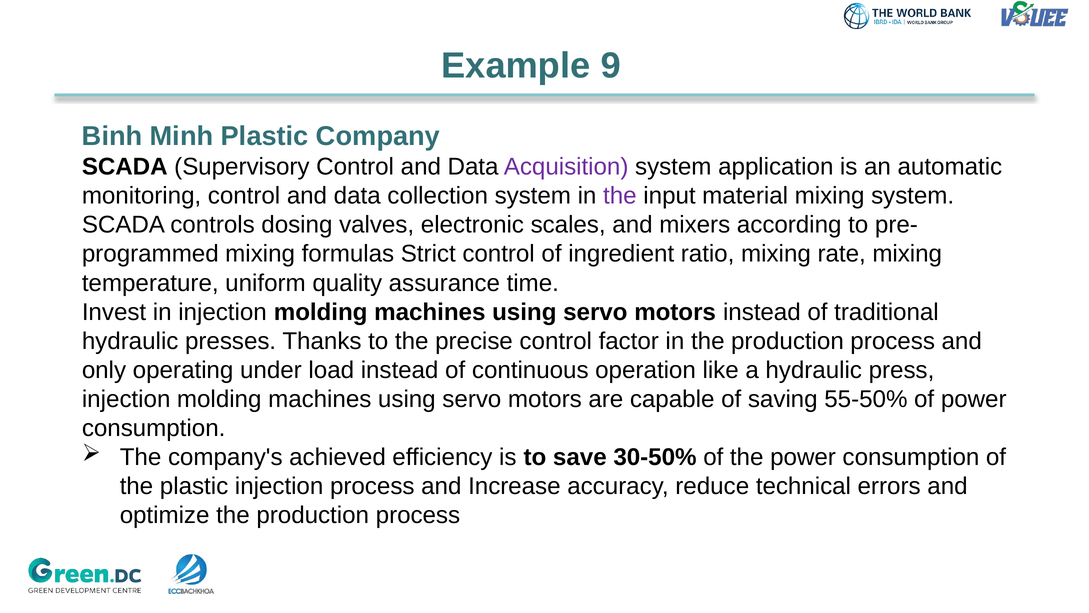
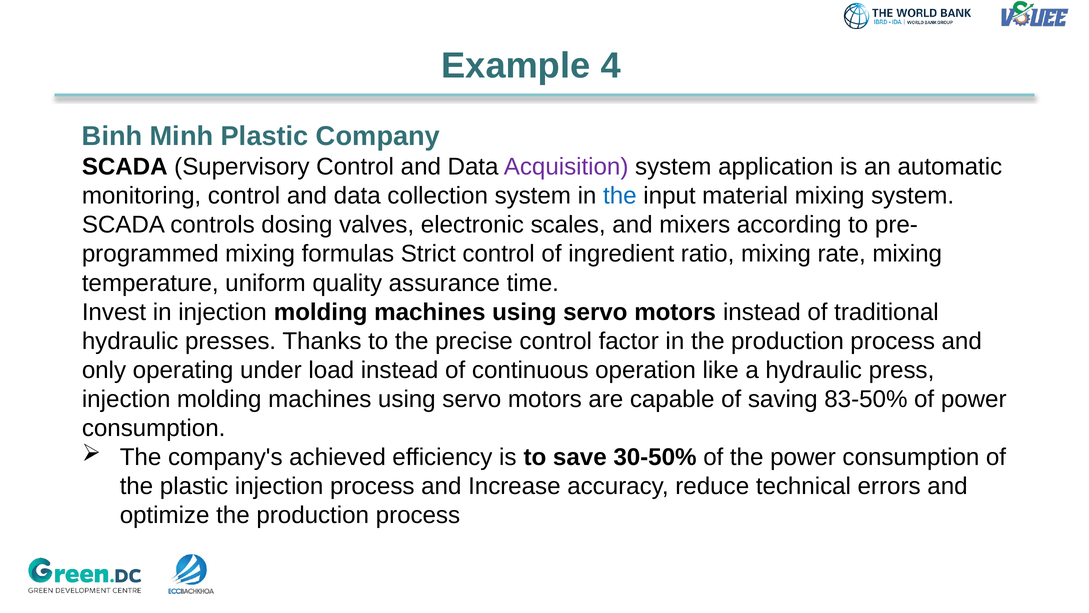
9: 9 -> 4 (611, 66)
the colour: purple -> blue (620, 196)
55-50%: 55-50% -> 83-50% (866, 399)
